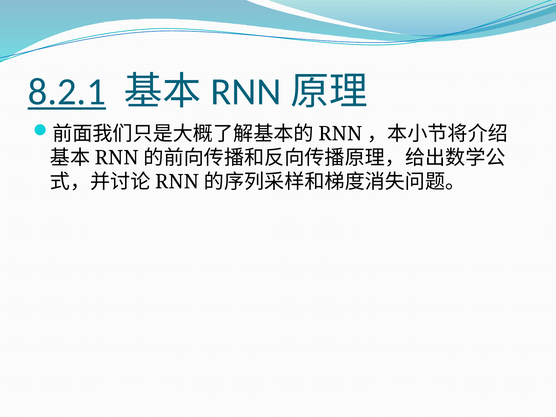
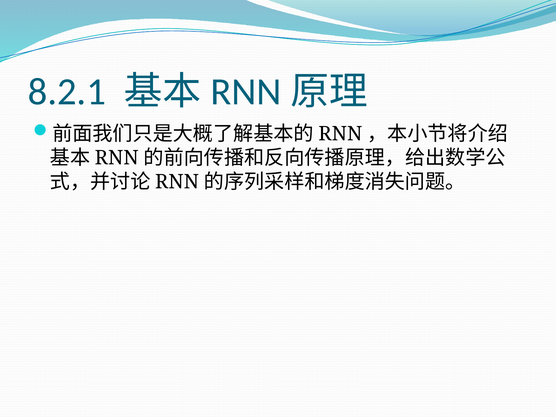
8.2.1 underline: present -> none (67, 92)
